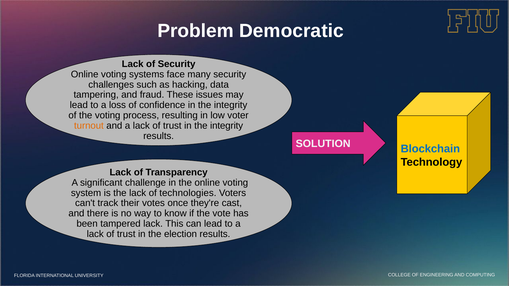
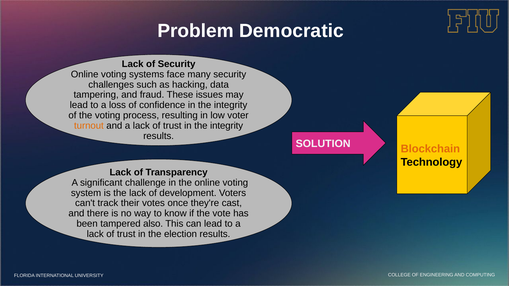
Blockchain colour: blue -> orange (430, 149)
technologies: technologies -> development (188, 193)
tampered lack: lack -> also (153, 224)
